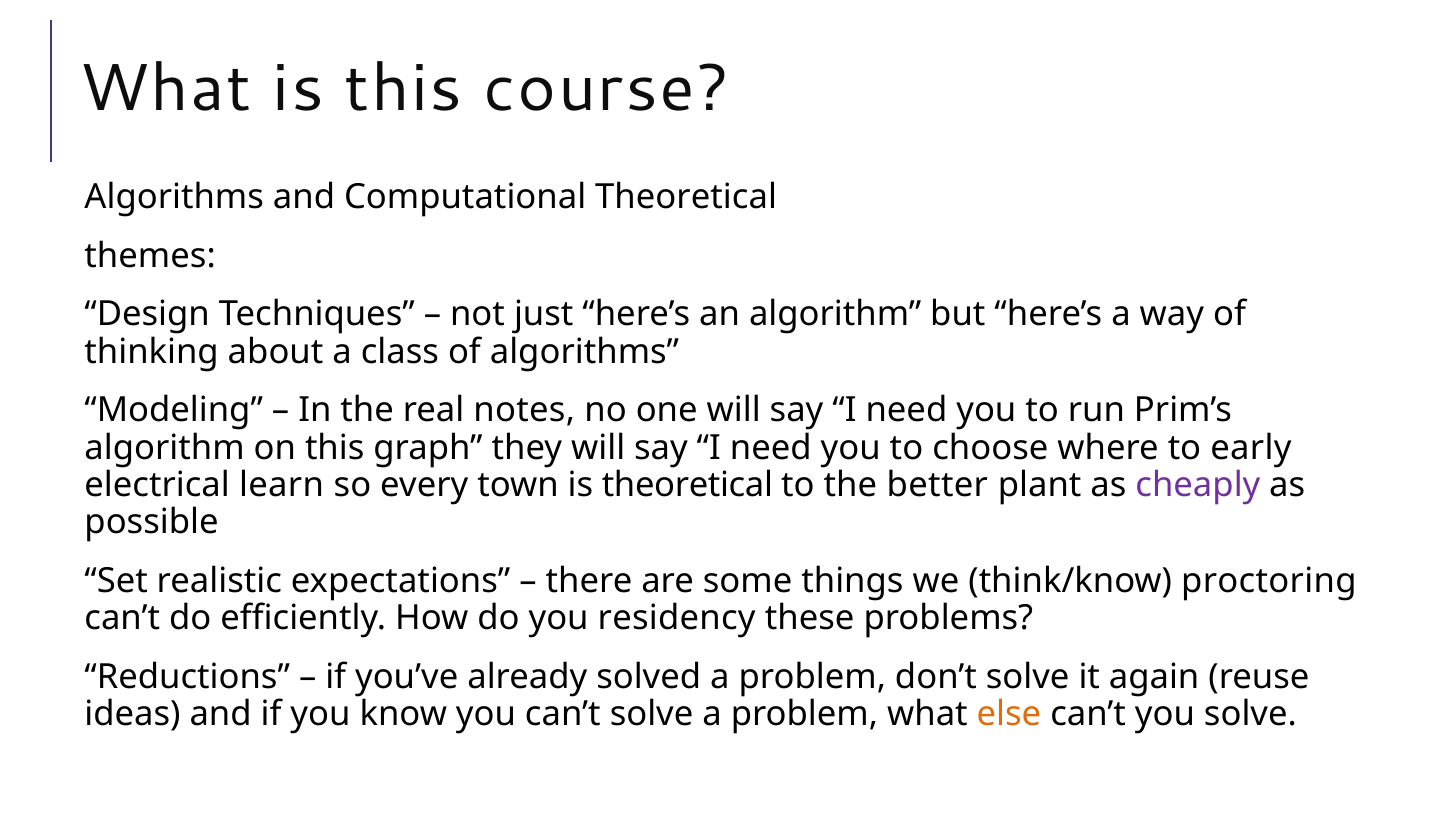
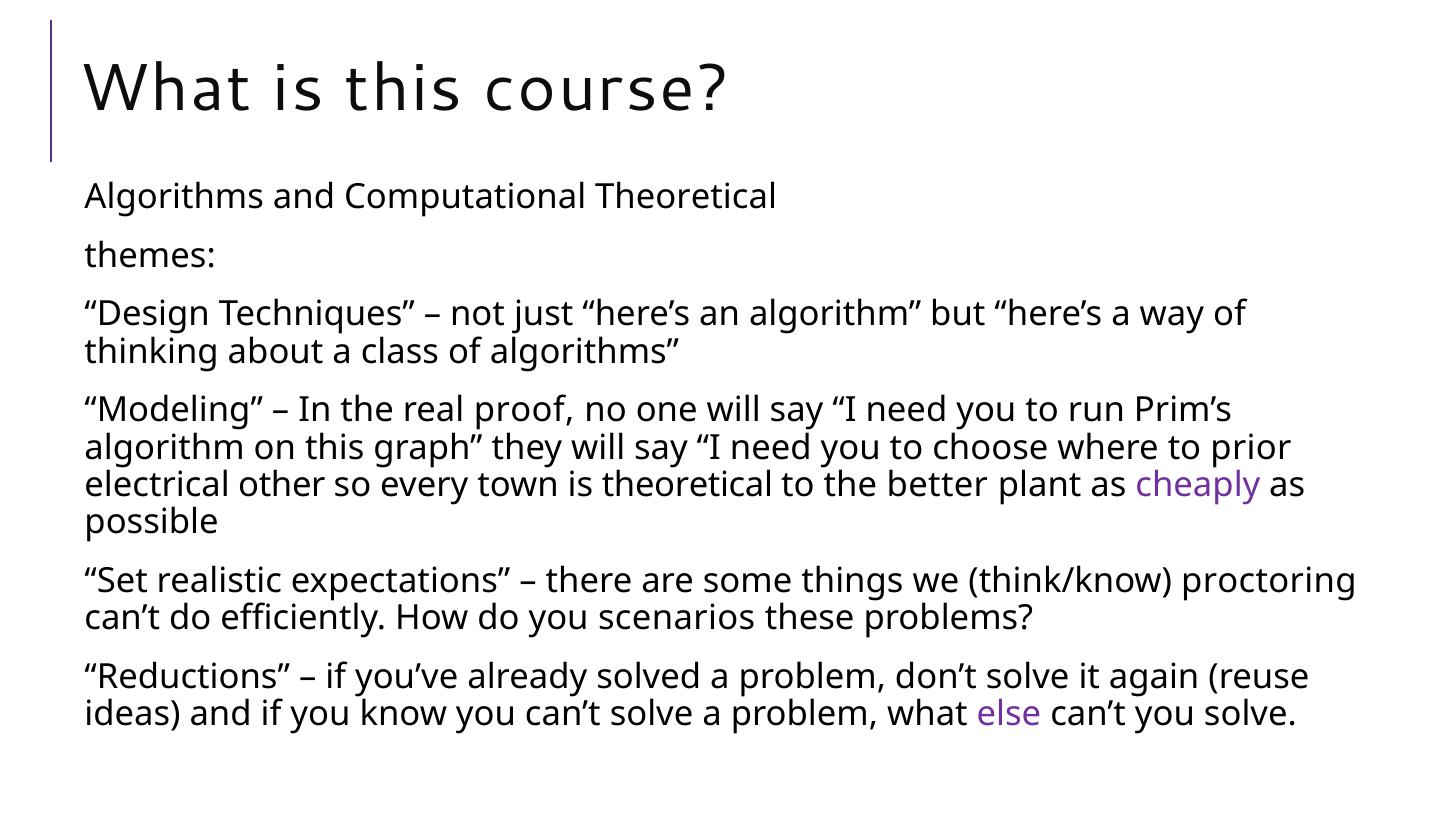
notes: notes -> proof (524, 410)
early: early -> prior (1251, 448)
learn: learn -> other (282, 485)
residency: residency -> scenarios (677, 619)
else colour: orange -> purple (1009, 714)
